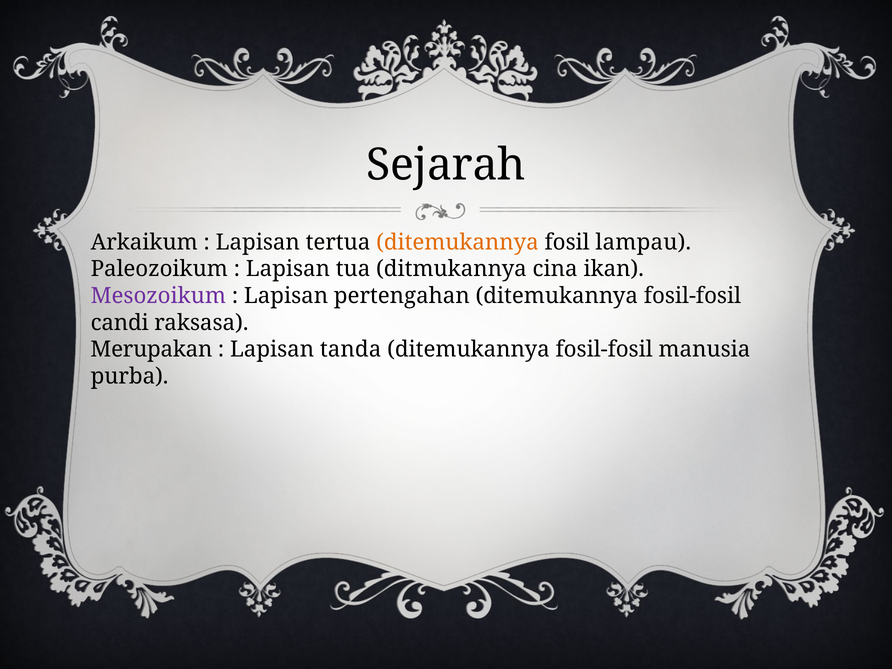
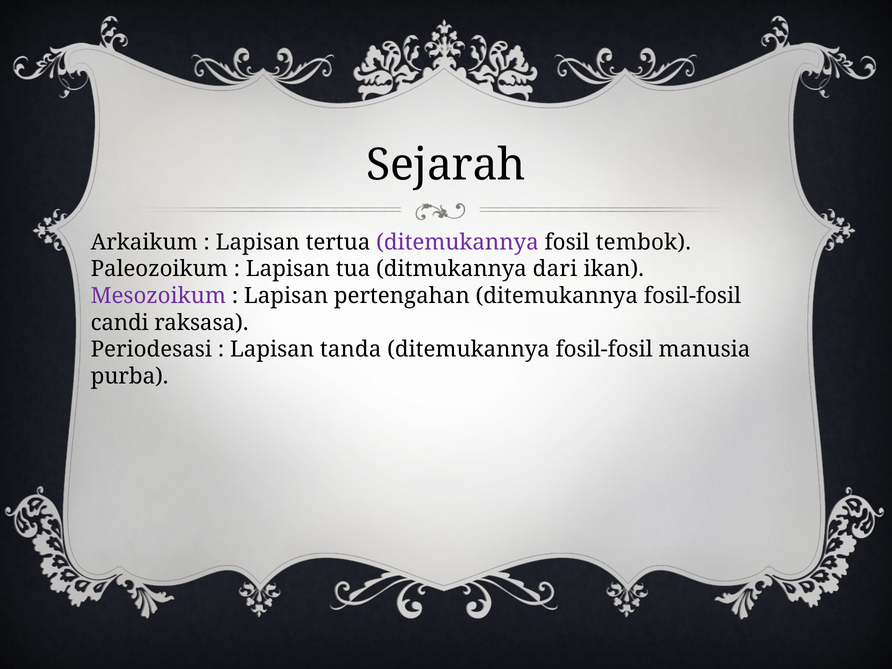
ditemukannya colour: orange -> purple (457, 242)
lampau: lampau -> tembok (643, 242)
cina: cina -> dari (555, 269)
Merupakan: Merupakan -> Periodesasi (151, 349)
